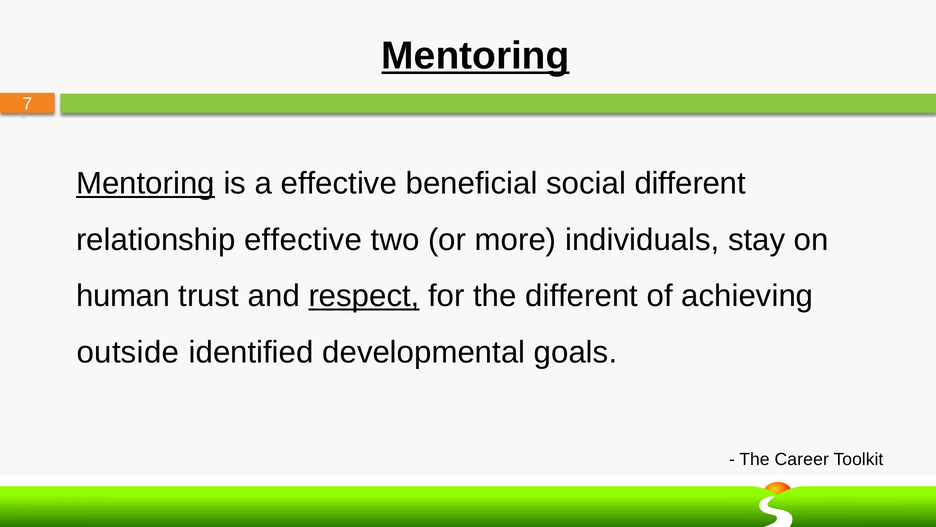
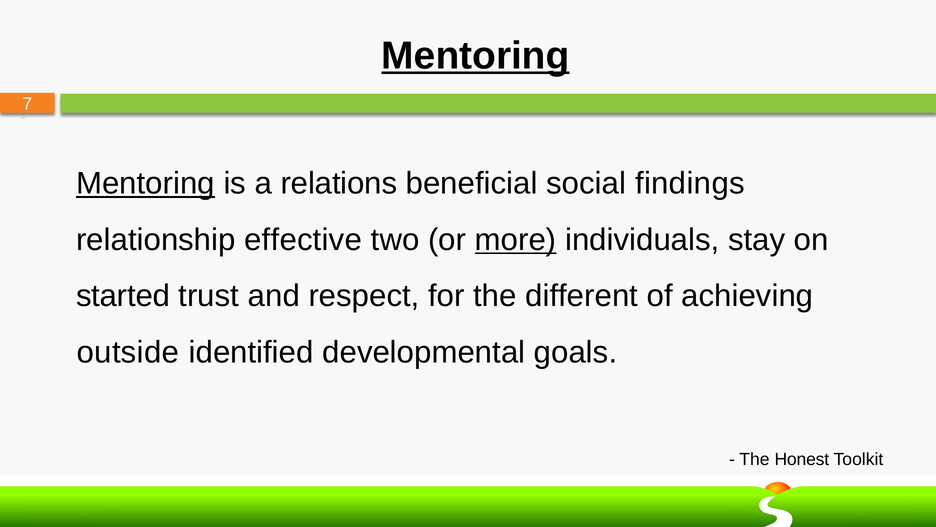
a effective: effective -> relations (339, 183)
social different: different -> findings (690, 183)
more underline: none -> present (516, 240)
human: human -> started (123, 296)
respect underline: present -> none (364, 296)
Career: Career -> Honest (802, 459)
